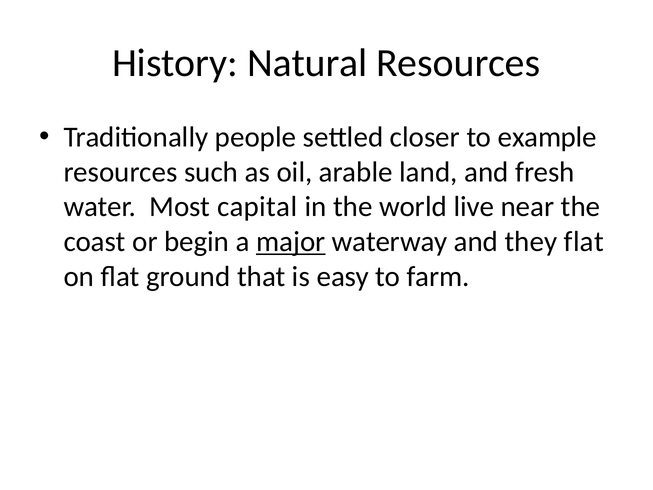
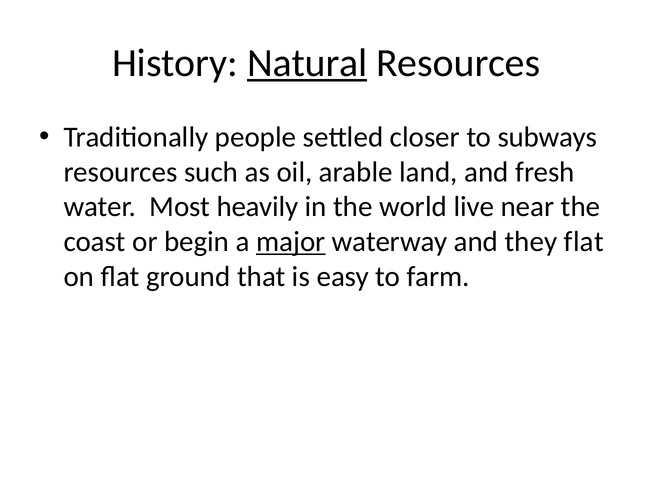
Natural underline: none -> present (307, 63)
example: example -> subways (547, 137)
capital: capital -> heavily (257, 207)
